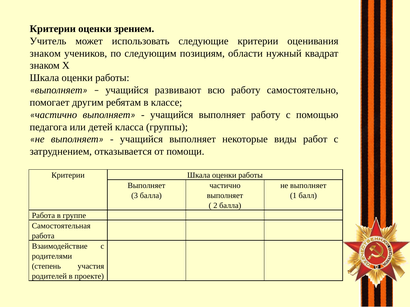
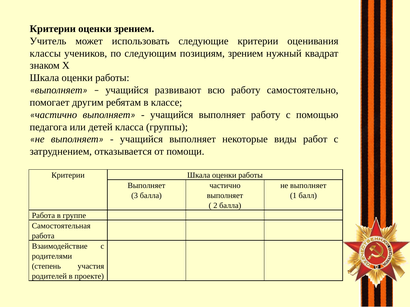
знаком: знаком -> классы (45, 53)
позициям области: области -> зрением (246, 53)
